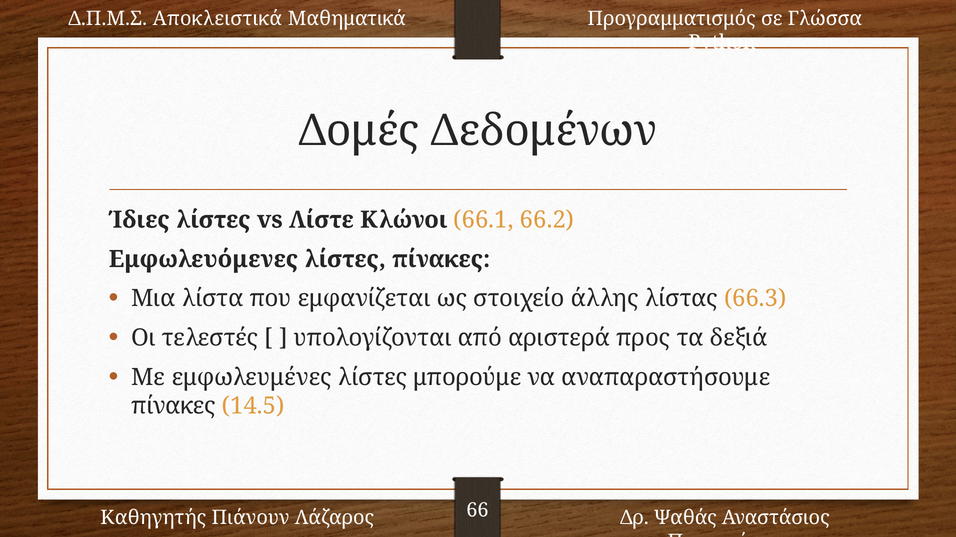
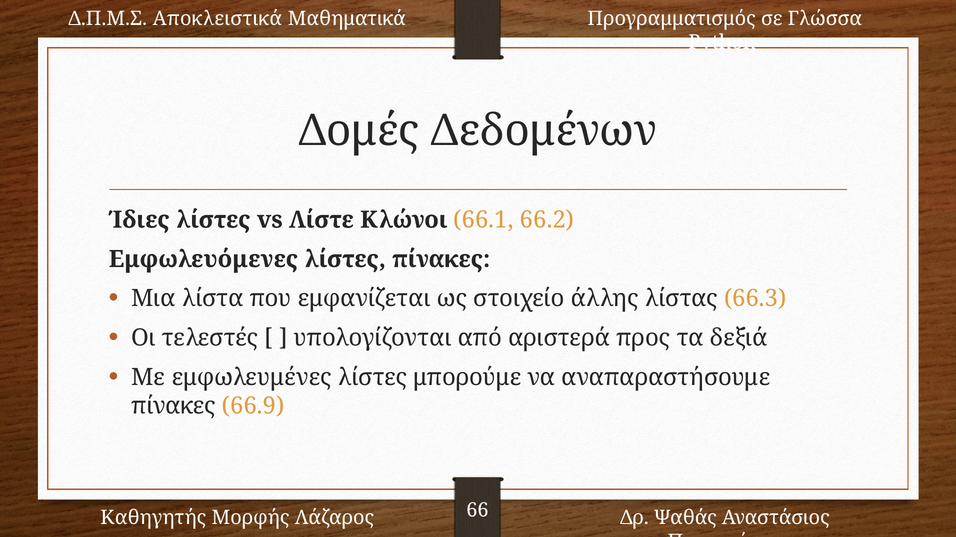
14.5: 14.5 -> 66.9 (253, 407)
Πιάνουν: Πιάνουν -> Μορφής (251, 518)
